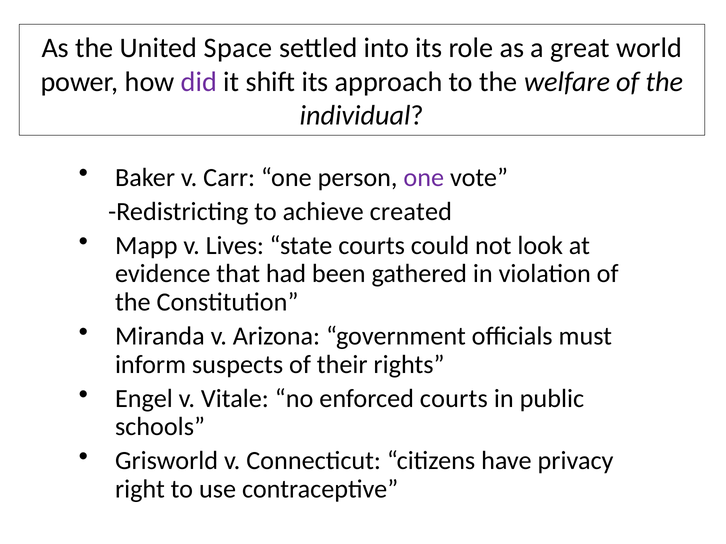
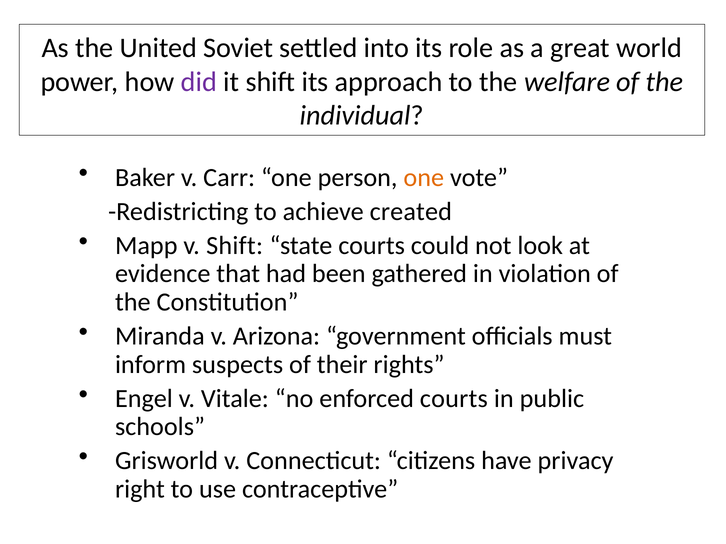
Space: Space -> Soviet (238, 48)
one colour: purple -> orange (424, 178)
v Lives: Lives -> Shift (235, 246)
